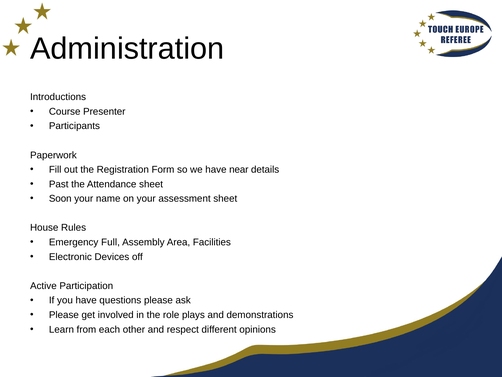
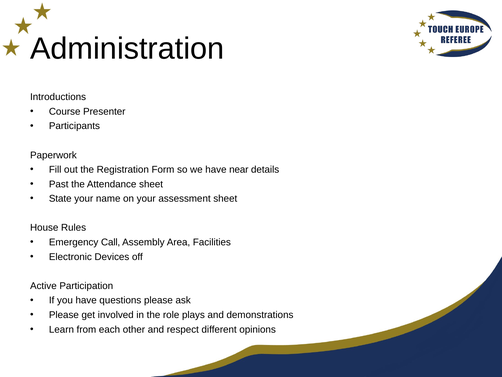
Soon: Soon -> State (60, 198)
Full: Full -> Call (111, 242)
